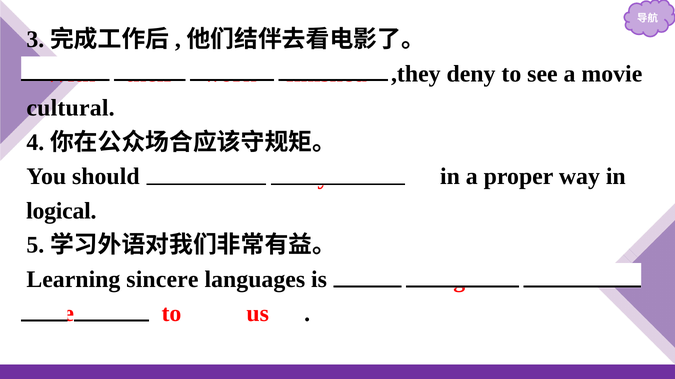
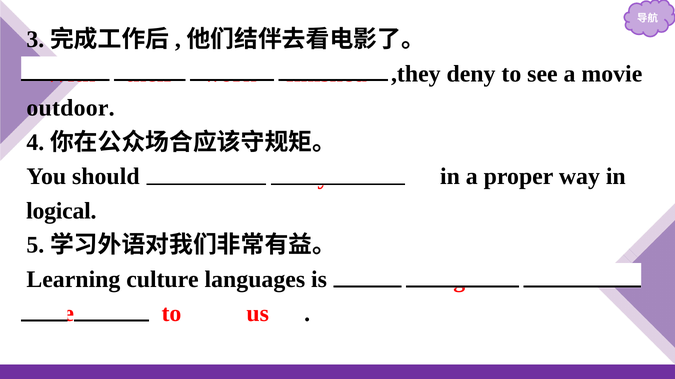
cultural: cultural -> outdoor (71, 108)
sincere: sincere -> culture (163, 280)
